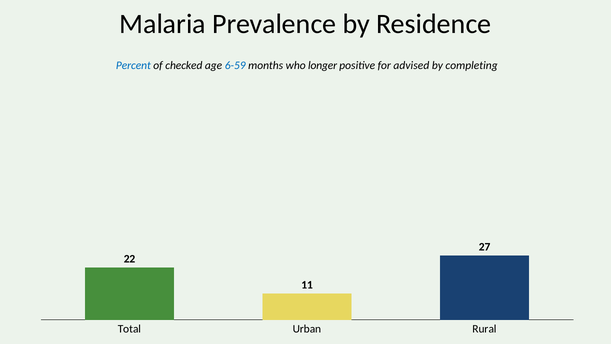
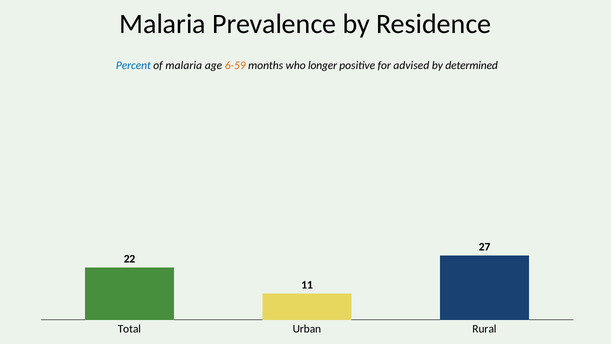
of checked: checked -> malaria (184, 65)
6-59 colour: blue -> orange (235, 65)
completing: completing -> determined (472, 65)
